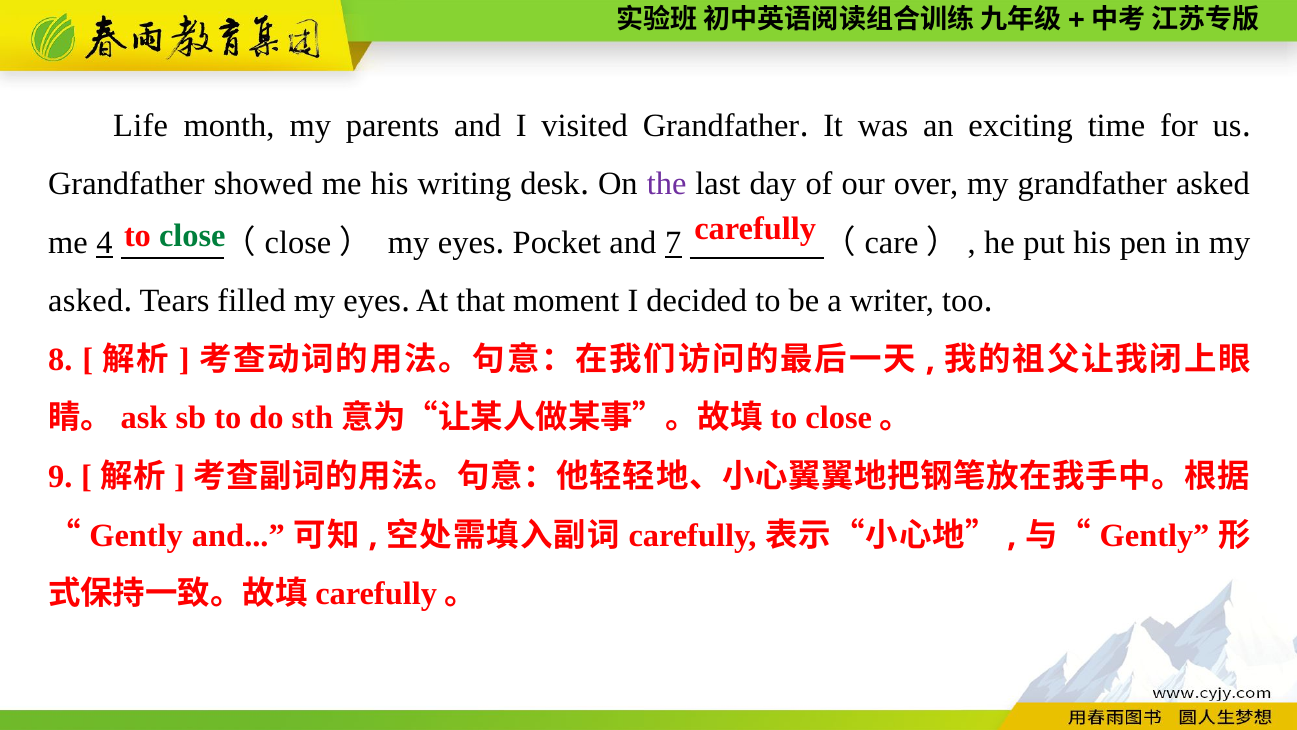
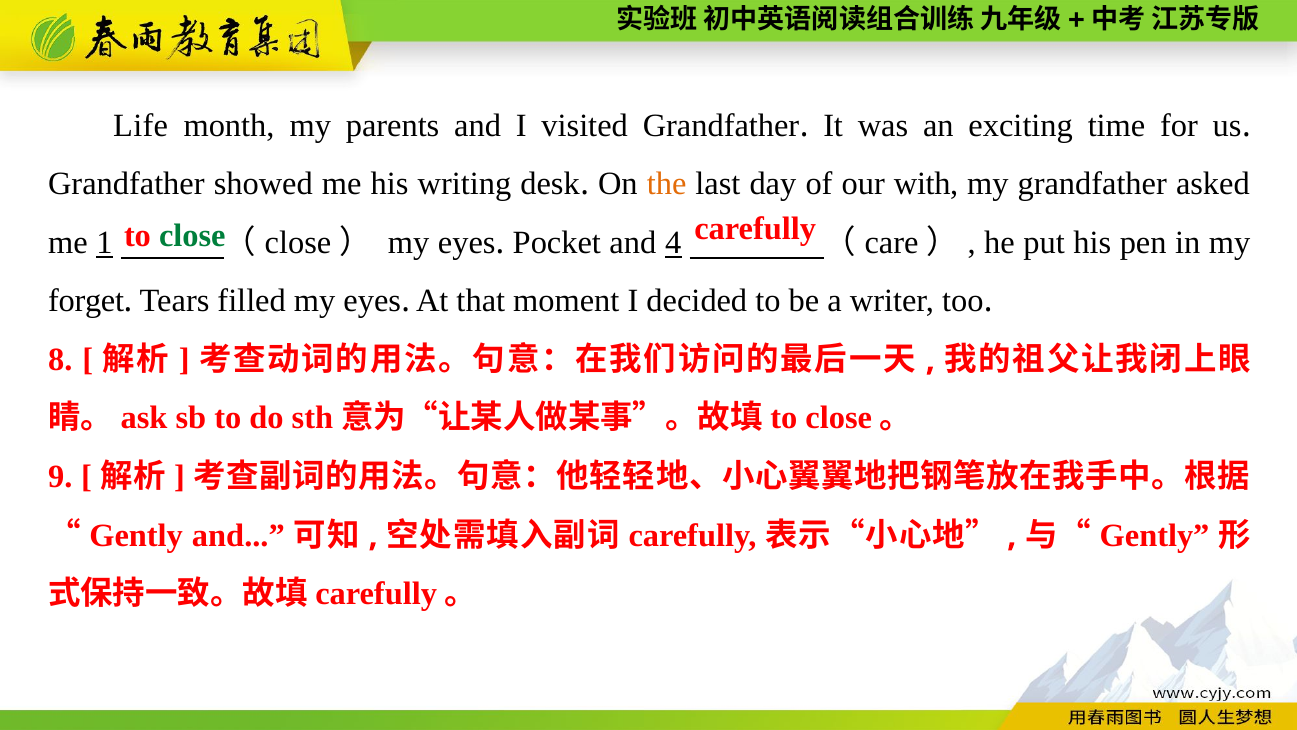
the colour: purple -> orange (667, 184)
over: over -> with (926, 184)
4: 4 -> 1 (104, 242)
7: 7 -> 4 (673, 242)
asked: asked -> forget (86, 301)
